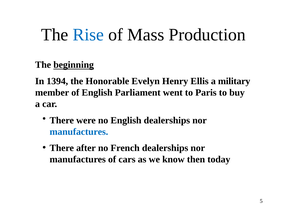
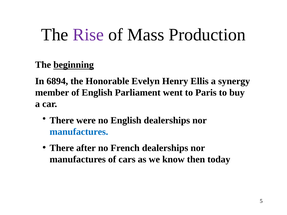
Rise colour: blue -> purple (88, 35)
1394: 1394 -> 6894 (57, 81)
military: military -> synergy (234, 81)
